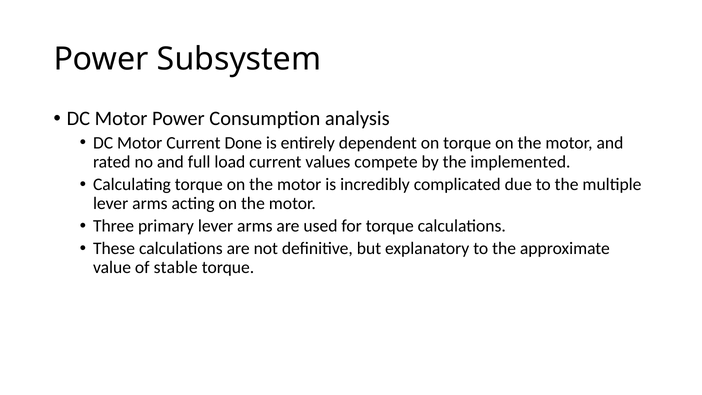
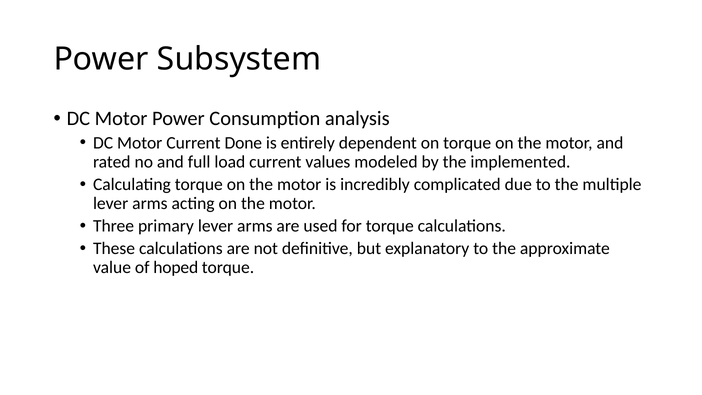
compete: compete -> modeled (386, 162)
stable: stable -> hoped (176, 267)
